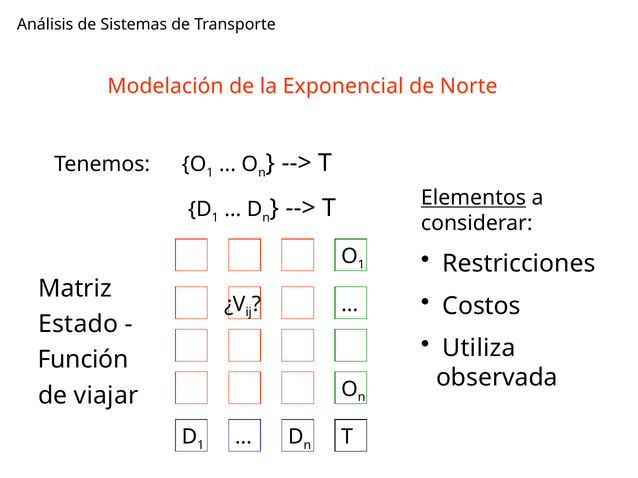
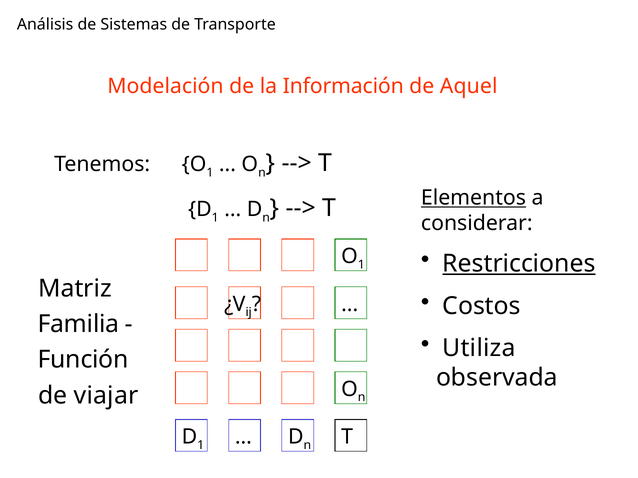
Exponencial: Exponencial -> Información (343, 86)
Norte: Norte -> Aquel (469, 86)
Restricciones underline: none -> present (519, 264)
Estado: Estado -> Familia (79, 324)
